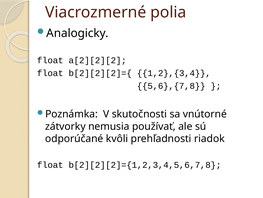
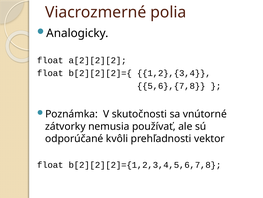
riadok: riadok -> vektor (209, 138)
